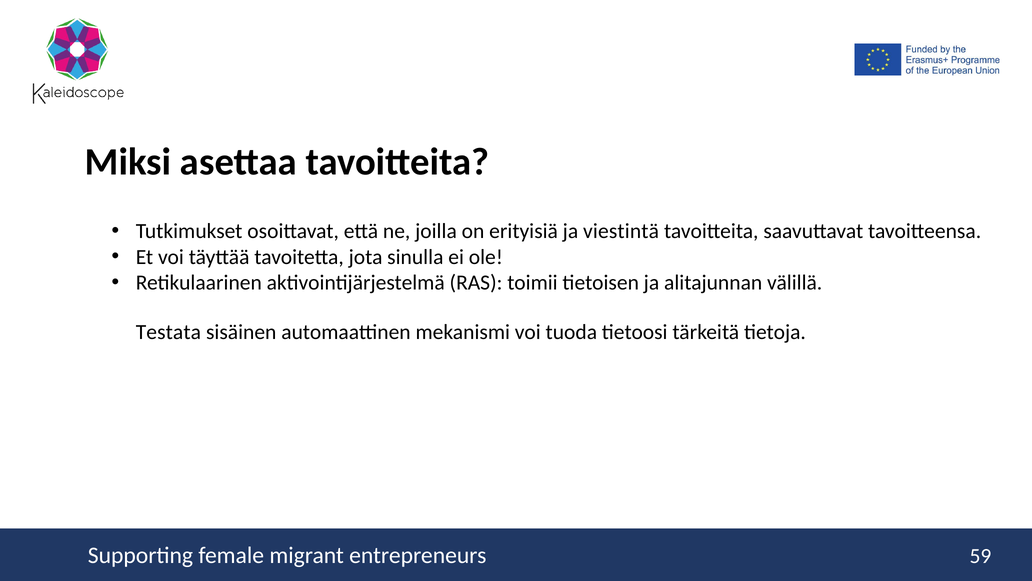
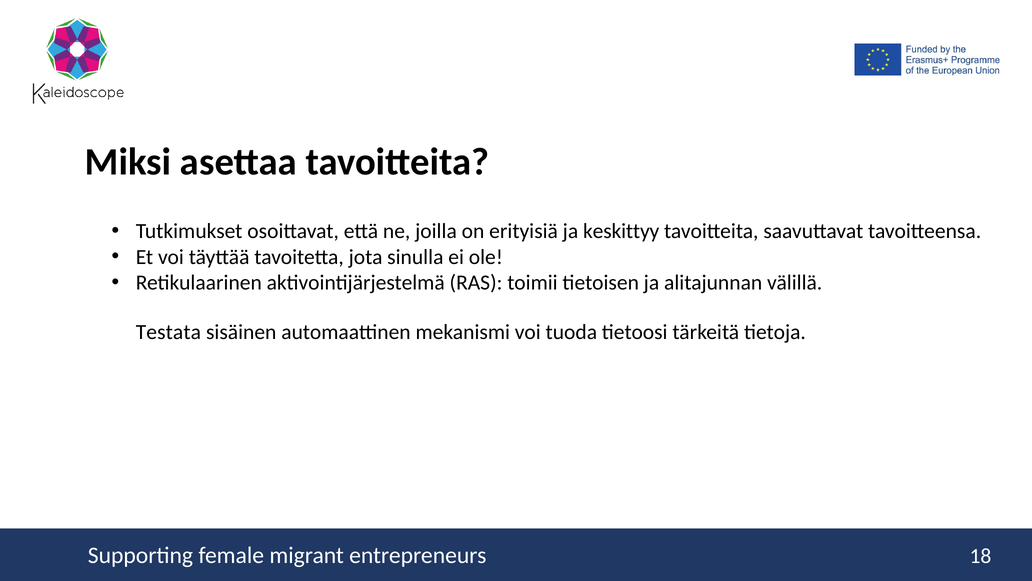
viestintä: viestintä -> keskittyy (621, 231)
59: 59 -> 18 (981, 555)
